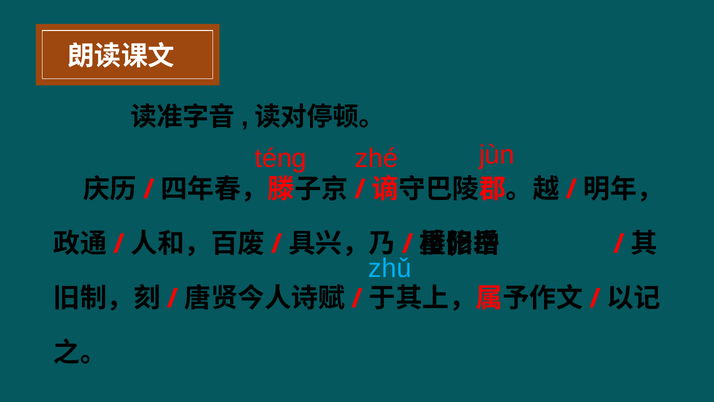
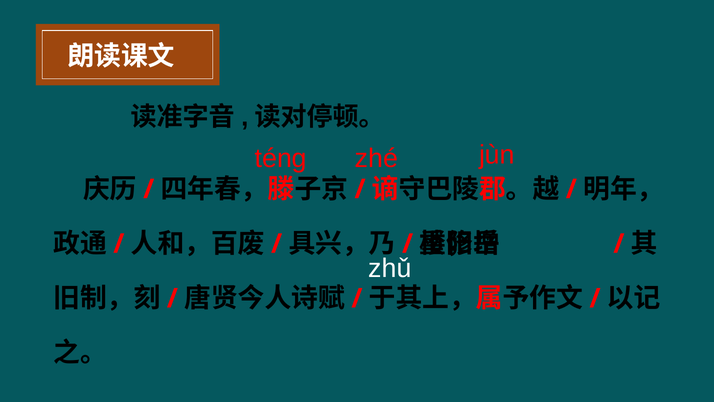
zhǔ colour: light blue -> white (390, 268)
